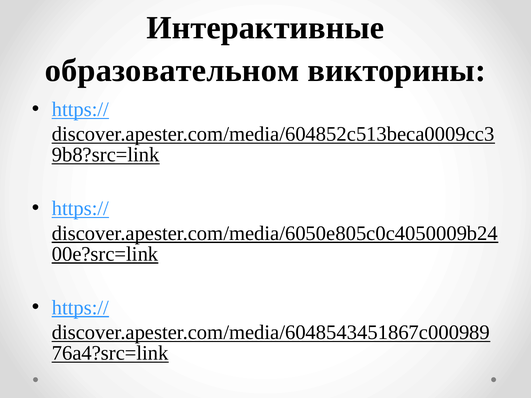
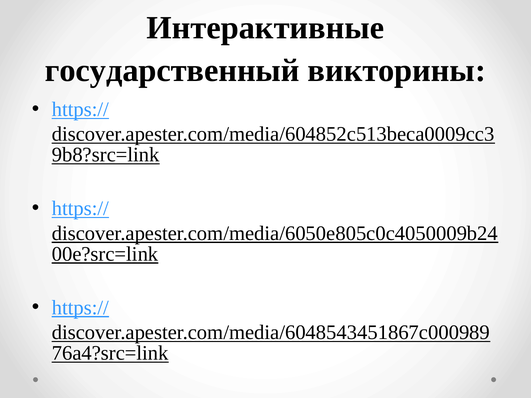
образовательном: образовательном -> государственный (172, 71)
